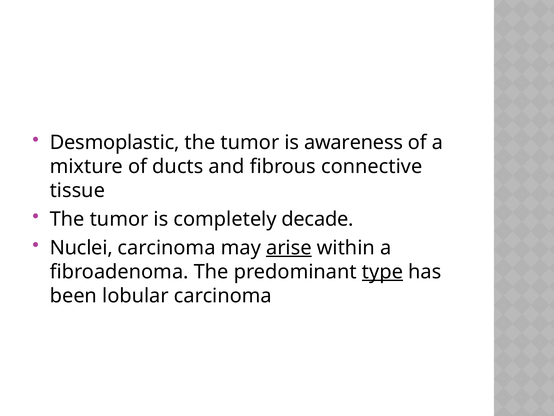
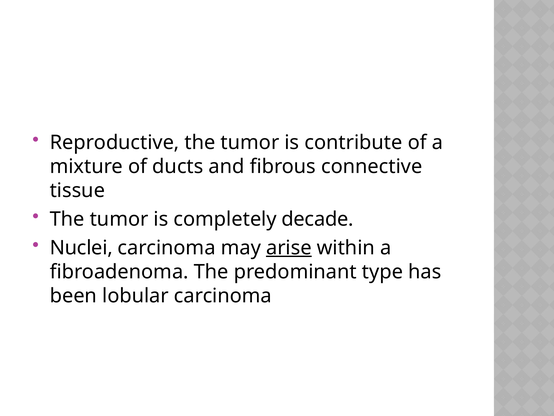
Desmoplastic: Desmoplastic -> Reproductive (115, 142)
awareness: awareness -> contribute (353, 142)
type underline: present -> none (382, 271)
